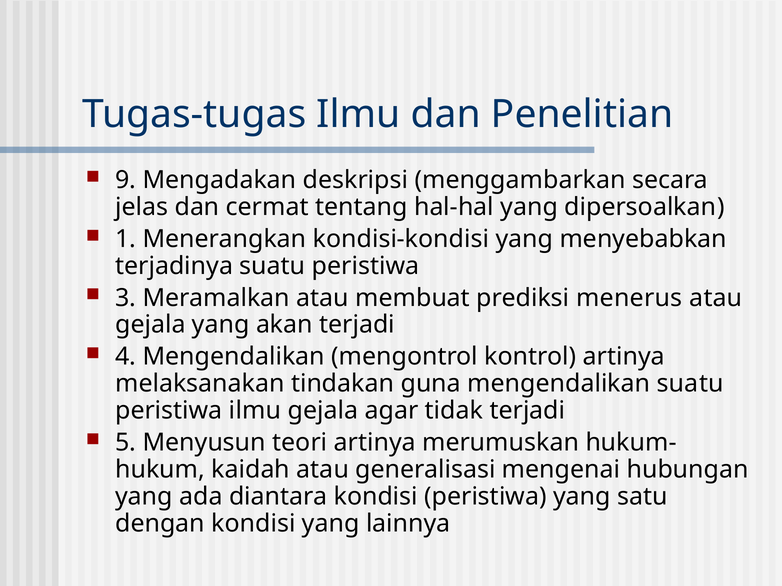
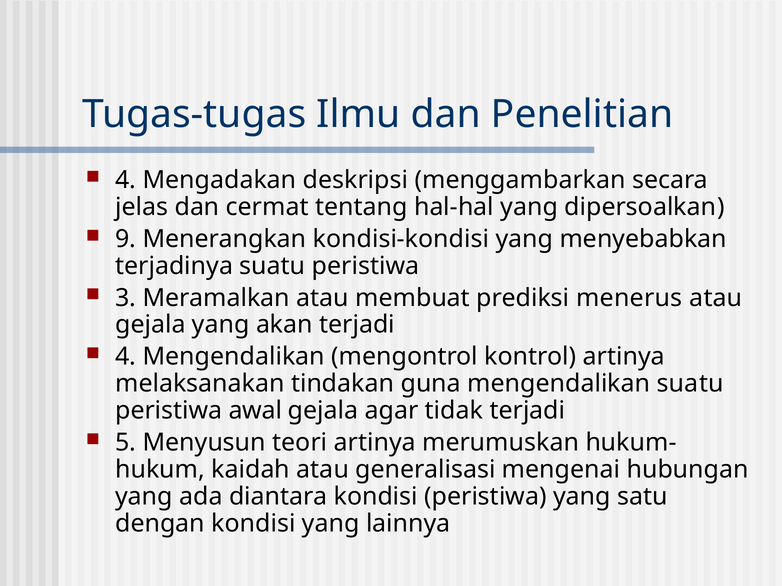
9: 9 -> 4 (126, 180)
1: 1 -> 9 (126, 239)
peristiwa ilmu: ilmu -> awal (255, 411)
